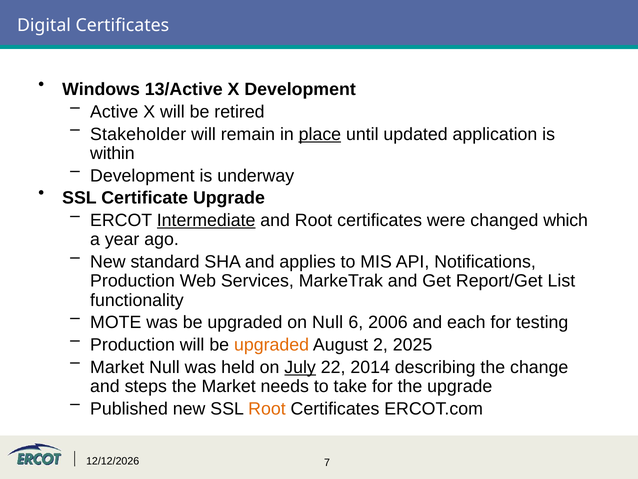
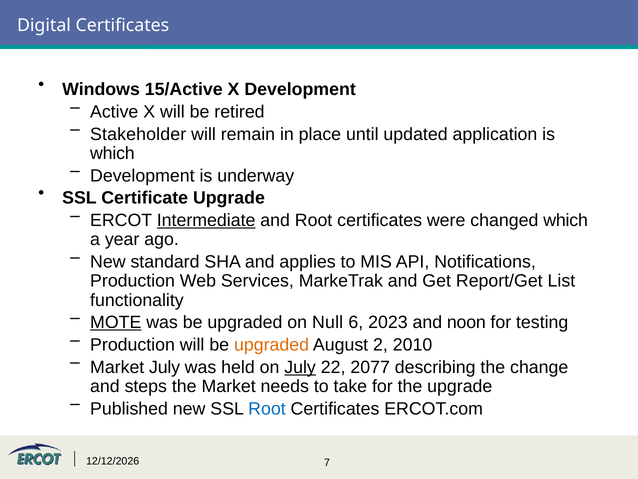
13/Active: 13/Active -> 15/Active (184, 89)
place underline: present -> none (320, 134)
within: within -> which (112, 153)
MOTE underline: none -> present (116, 322)
2006: 2006 -> 2023 (388, 322)
each: each -> noon (466, 322)
2025: 2025 -> 2010 (413, 344)
Market Null: Null -> July (165, 367)
2014: 2014 -> 2077 (370, 367)
Root colour: orange -> blue (267, 408)
